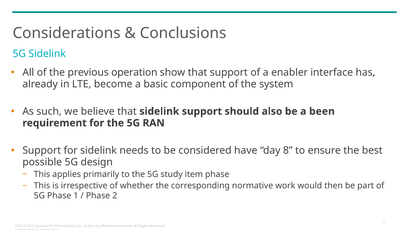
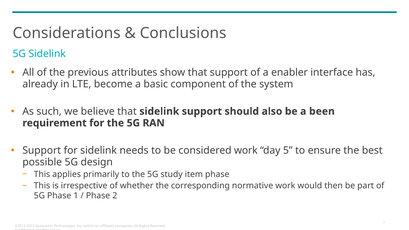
operation: operation -> attributes (134, 72)
considered have: have -> work (246, 150)
8: 8 -> 5 (288, 150)
